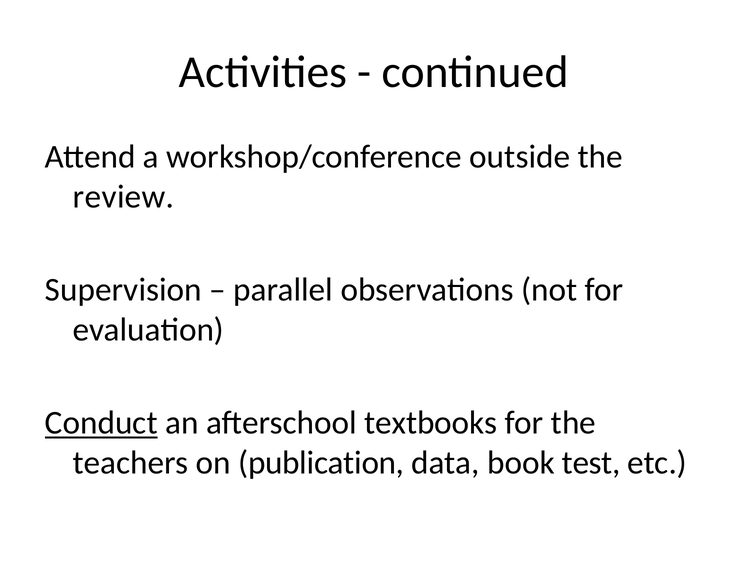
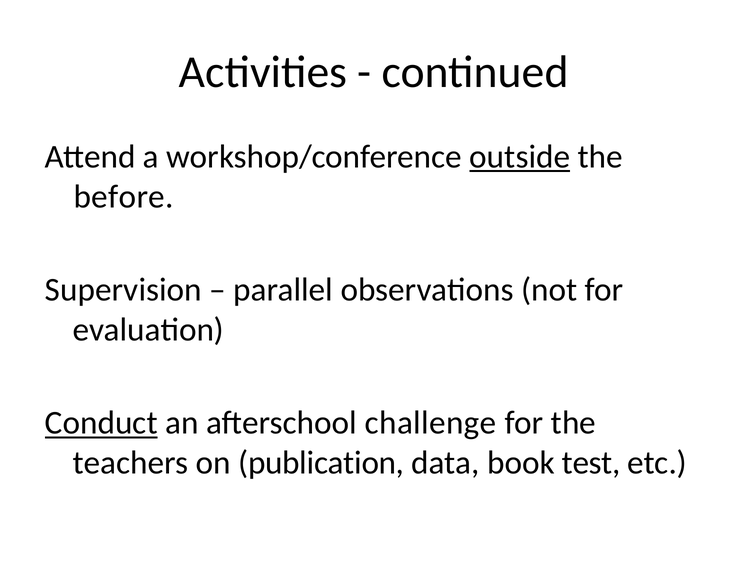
outside underline: none -> present (520, 157)
review: review -> before (124, 197)
textbooks: textbooks -> challenge (431, 423)
